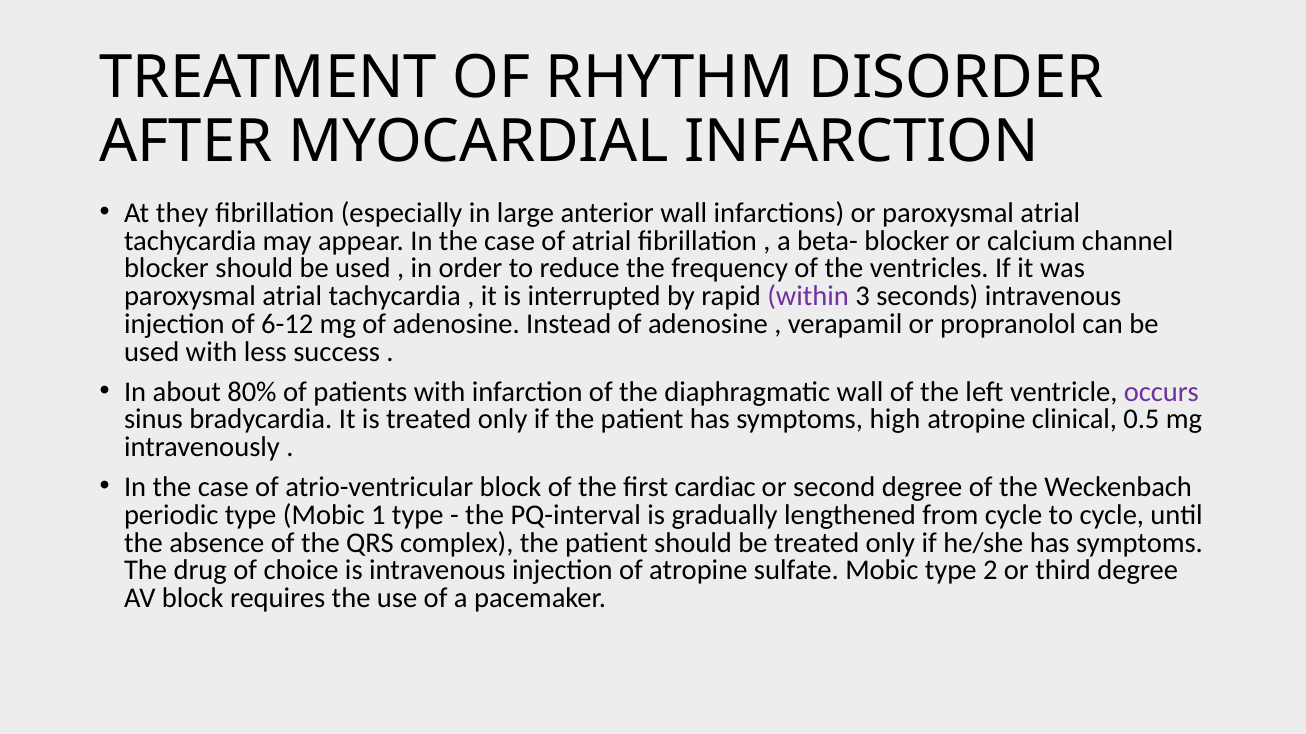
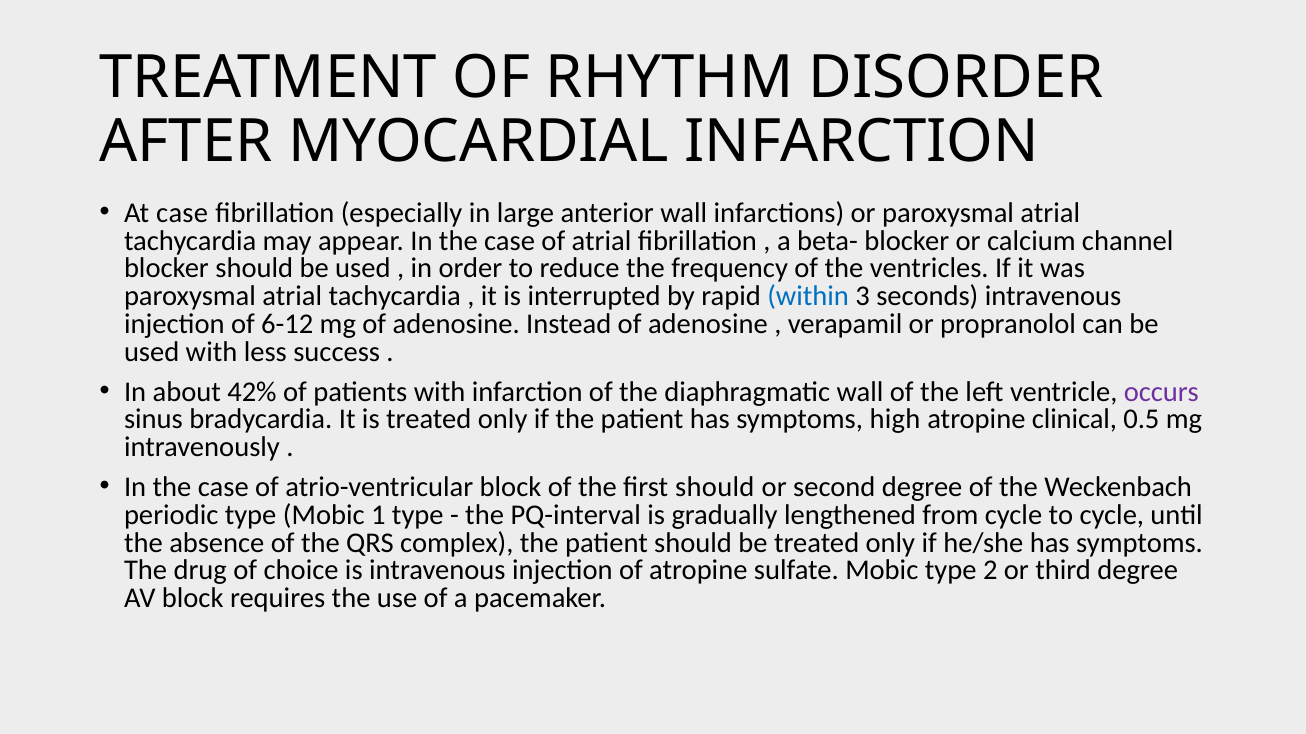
At they: they -> case (182, 213)
within colour: purple -> blue (808, 297)
80%: 80% -> 42% (252, 392)
first cardiac: cardiac -> should (715, 488)
